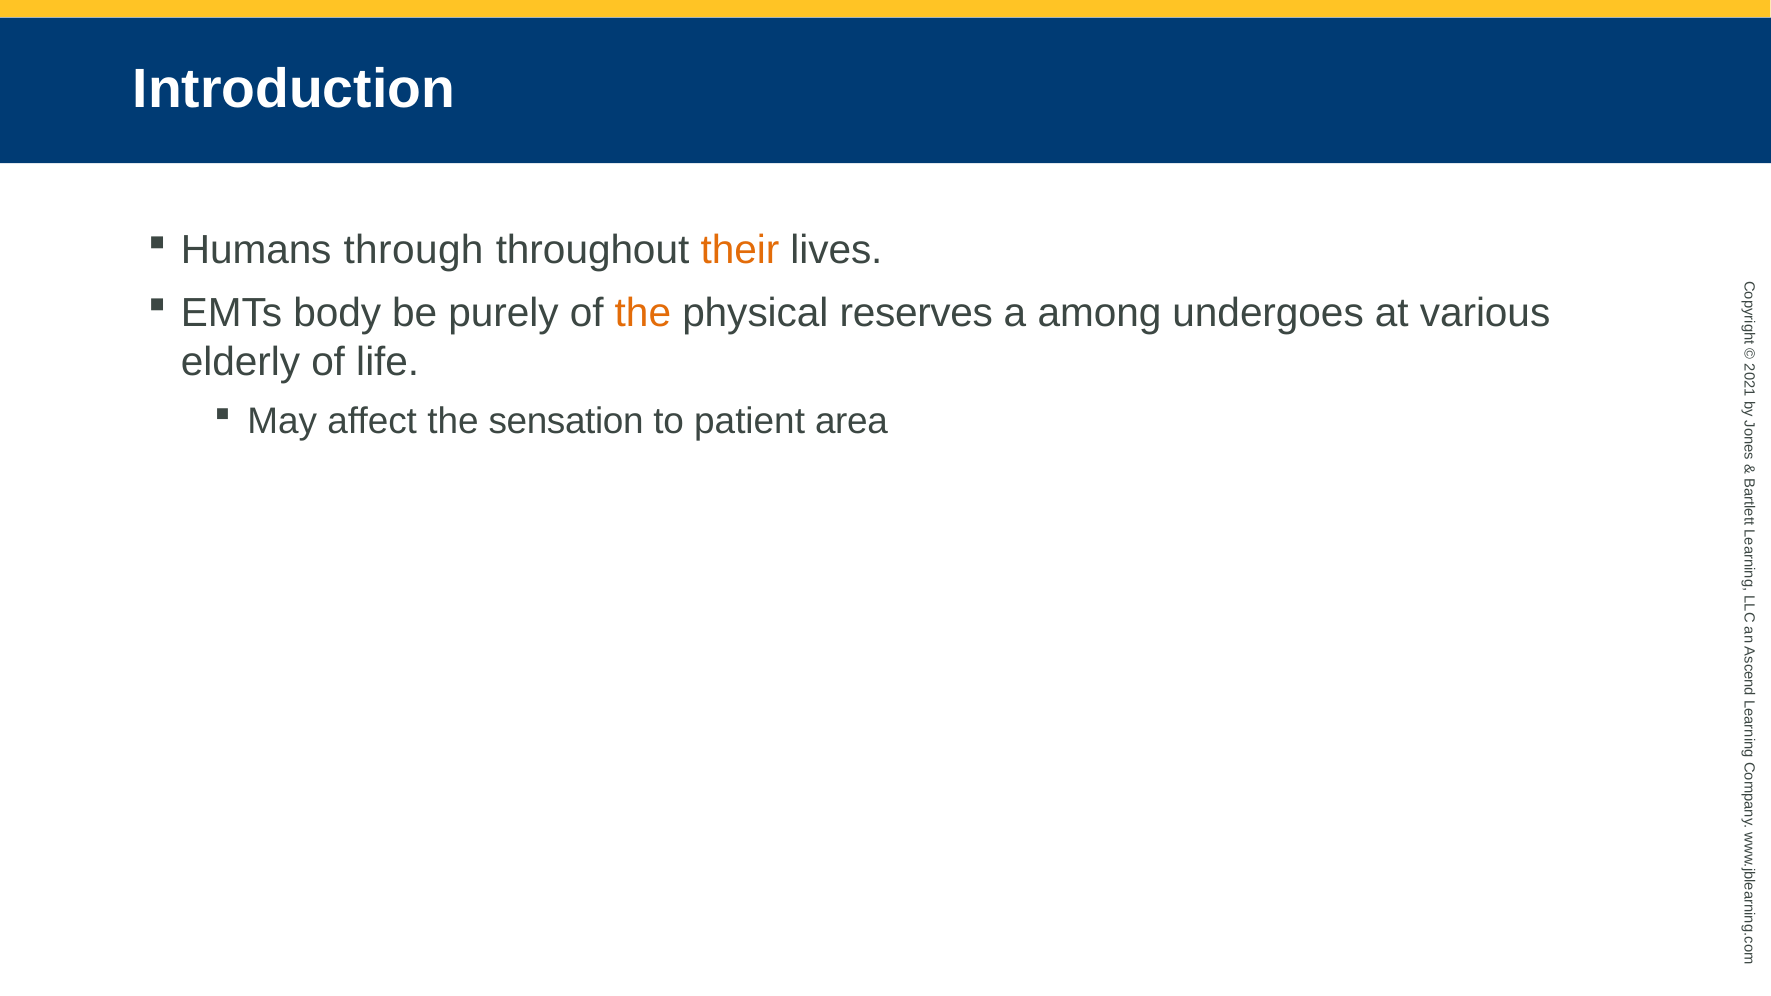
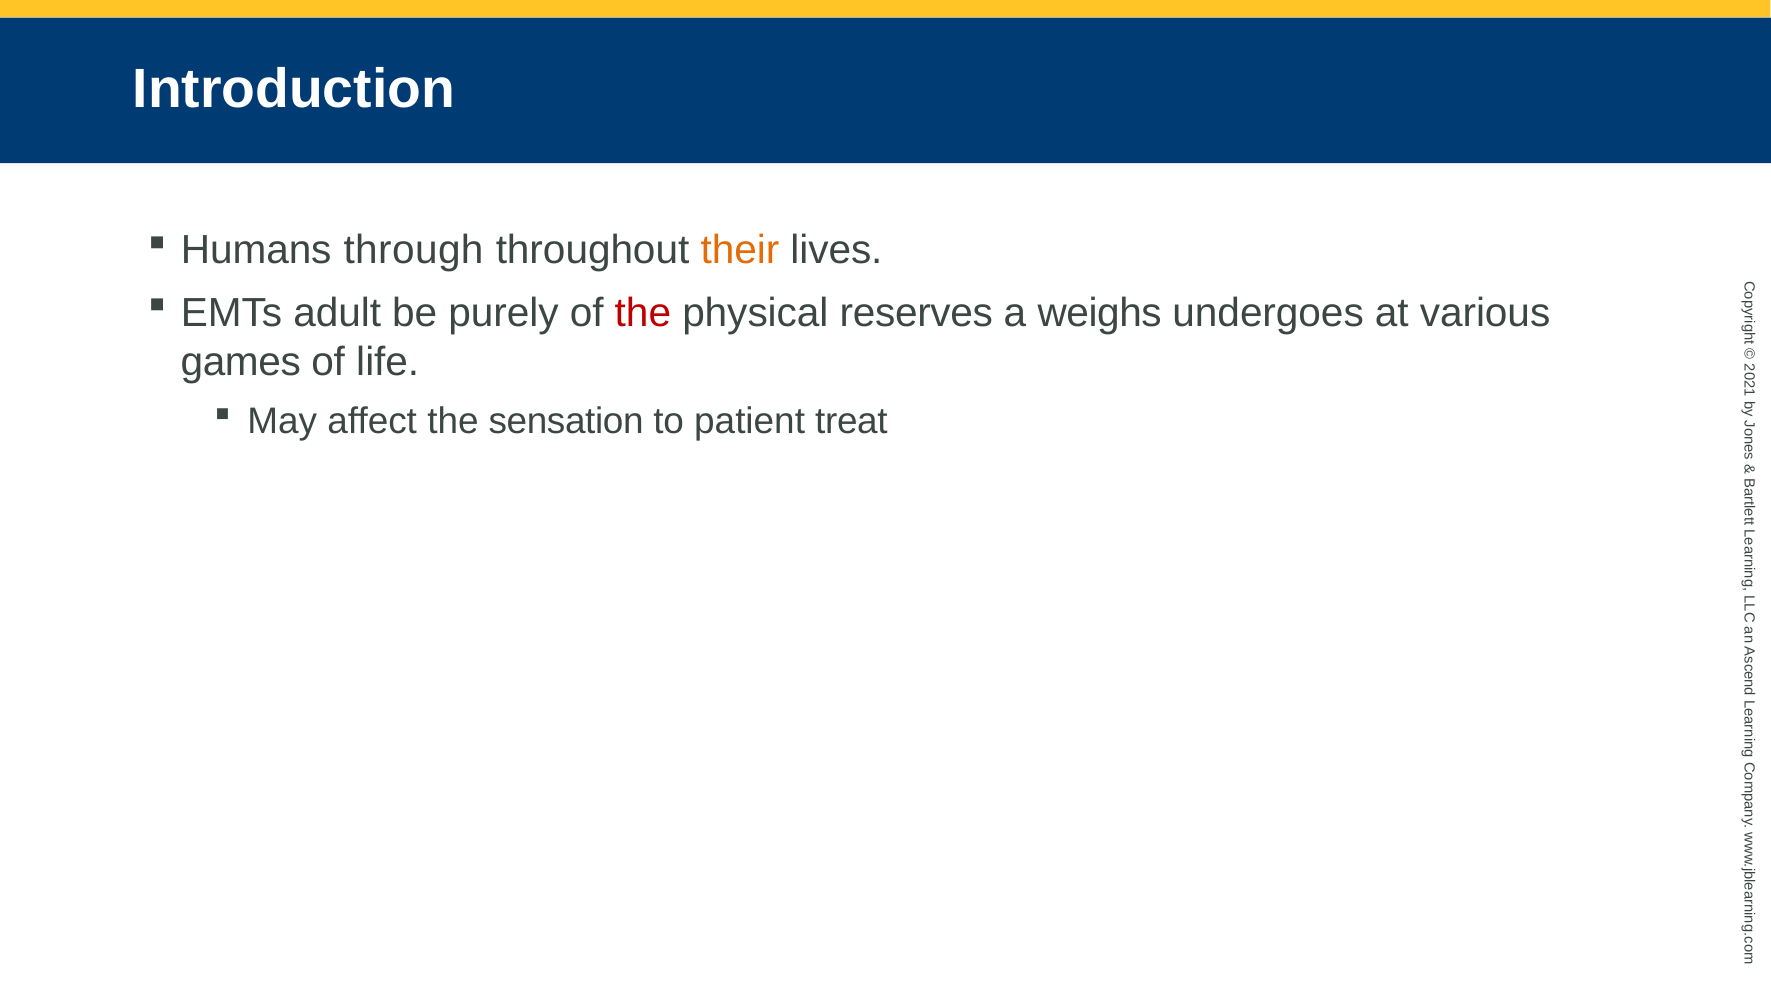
body: body -> adult (337, 313)
the colour: orange -> red (643, 313)
among: among -> weighs (1100, 313)
elderly: elderly -> games (241, 362)
area: area -> treat (851, 421)
